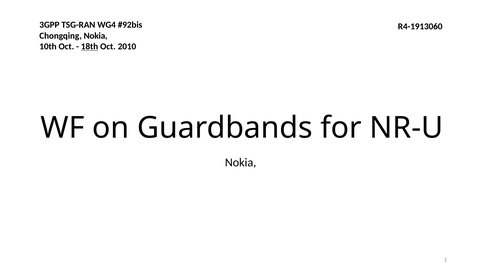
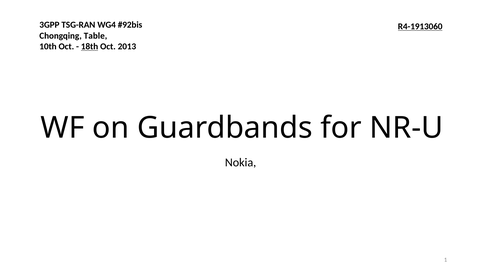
R4-1913060 underline: none -> present (420, 27)
Chongqing Nokia: Nokia -> Table (95, 36)
2010: 2010 -> 2013 (127, 47)
